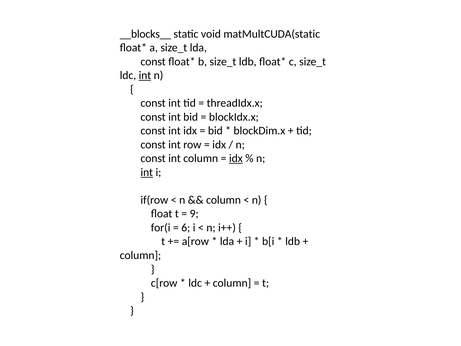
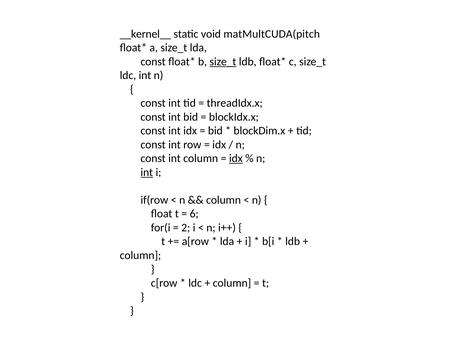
__blocks__: __blocks__ -> __kernel__ (145, 34)
matMultCUDA(static: matMultCUDA(static -> matMultCUDA(pitch (272, 34)
size_t underline: none -> present (223, 62)
int underline: present -> none (145, 75)
9: 9 -> 6 (194, 214)
6: 6 -> 2 (186, 228)
